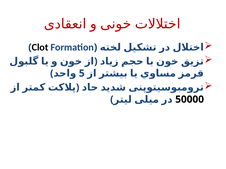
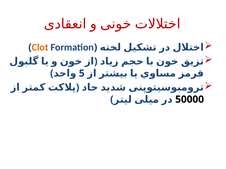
Clot colour: black -> orange (40, 47)
